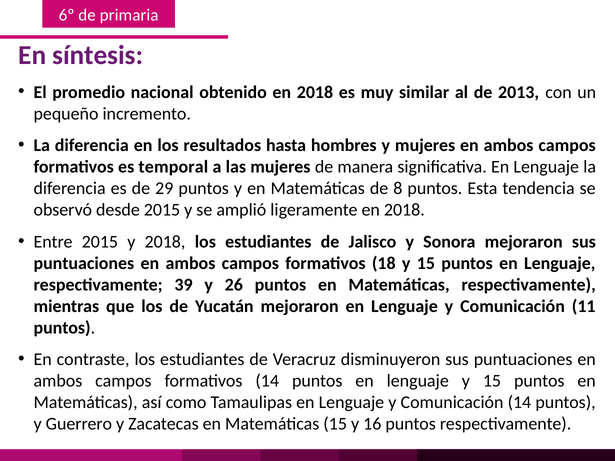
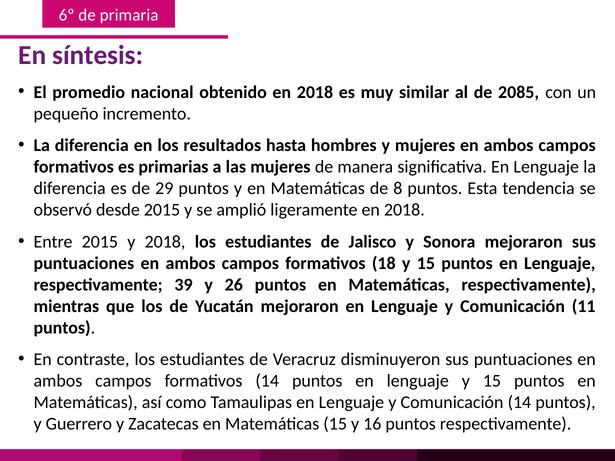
2013: 2013 -> 2085 (519, 92)
temporal: temporal -> primarias (173, 167)
